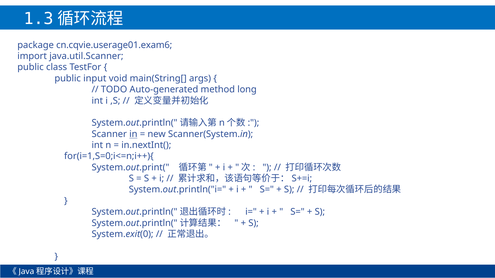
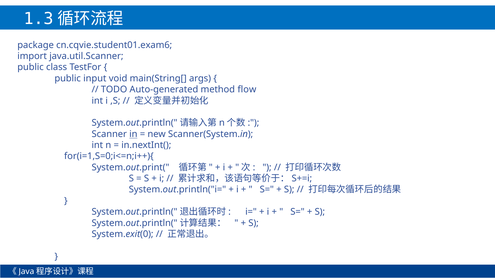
cn.cqvie.userage01.exam6: cn.cqvie.userage01.exam6 -> cn.cqvie.student01.exam6 (114, 45)
long: long -> flow (247, 90)
